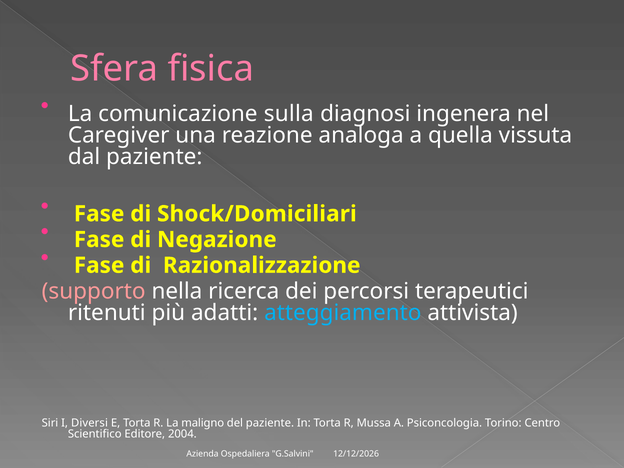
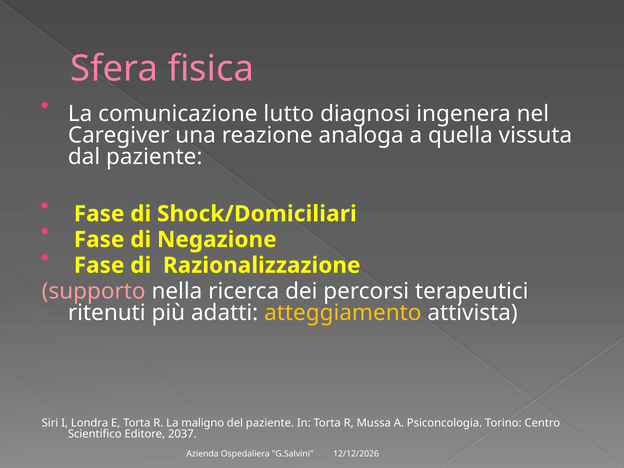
sulla: sulla -> lutto (289, 114)
atteggiamento colour: light blue -> yellow (343, 313)
Diversi: Diversi -> Londra (90, 423)
2004: 2004 -> 2037 (182, 434)
